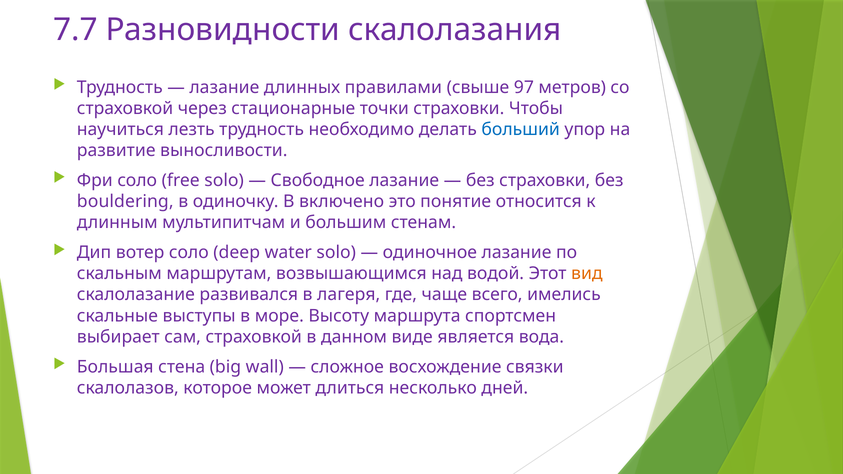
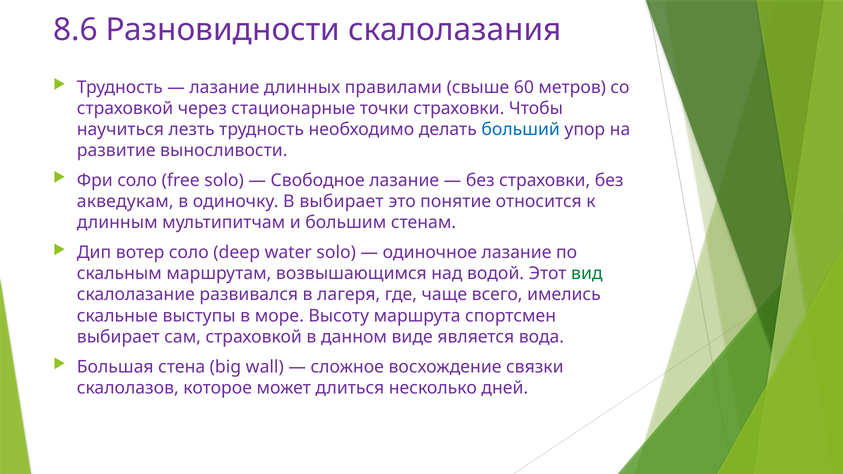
7.7: 7.7 -> 8.6 (75, 30)
97: 97 -> 60 (524, 87)
bouldering: bouldering -> акведукам (125, 202)
В включено: включено -> выбирает (341, 202)
вид colour: orange -> green (587, 274)
